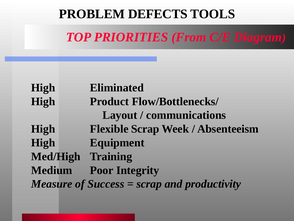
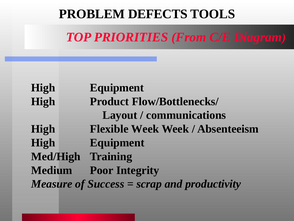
Eliminated: Eliminated -> Equipment (117, 87)
Flexible Scrap: Scrap -> Week (145, 129)
